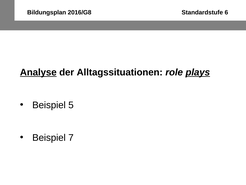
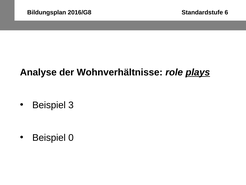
Analyse underline: present -> none (38, 72)
Alltagssituationen: Alltagssituationen -> Wohnverhältnisse (120, 72)
5: 5 -> 3 (71, 105)
7: 7 -> 0 (71, 137)
